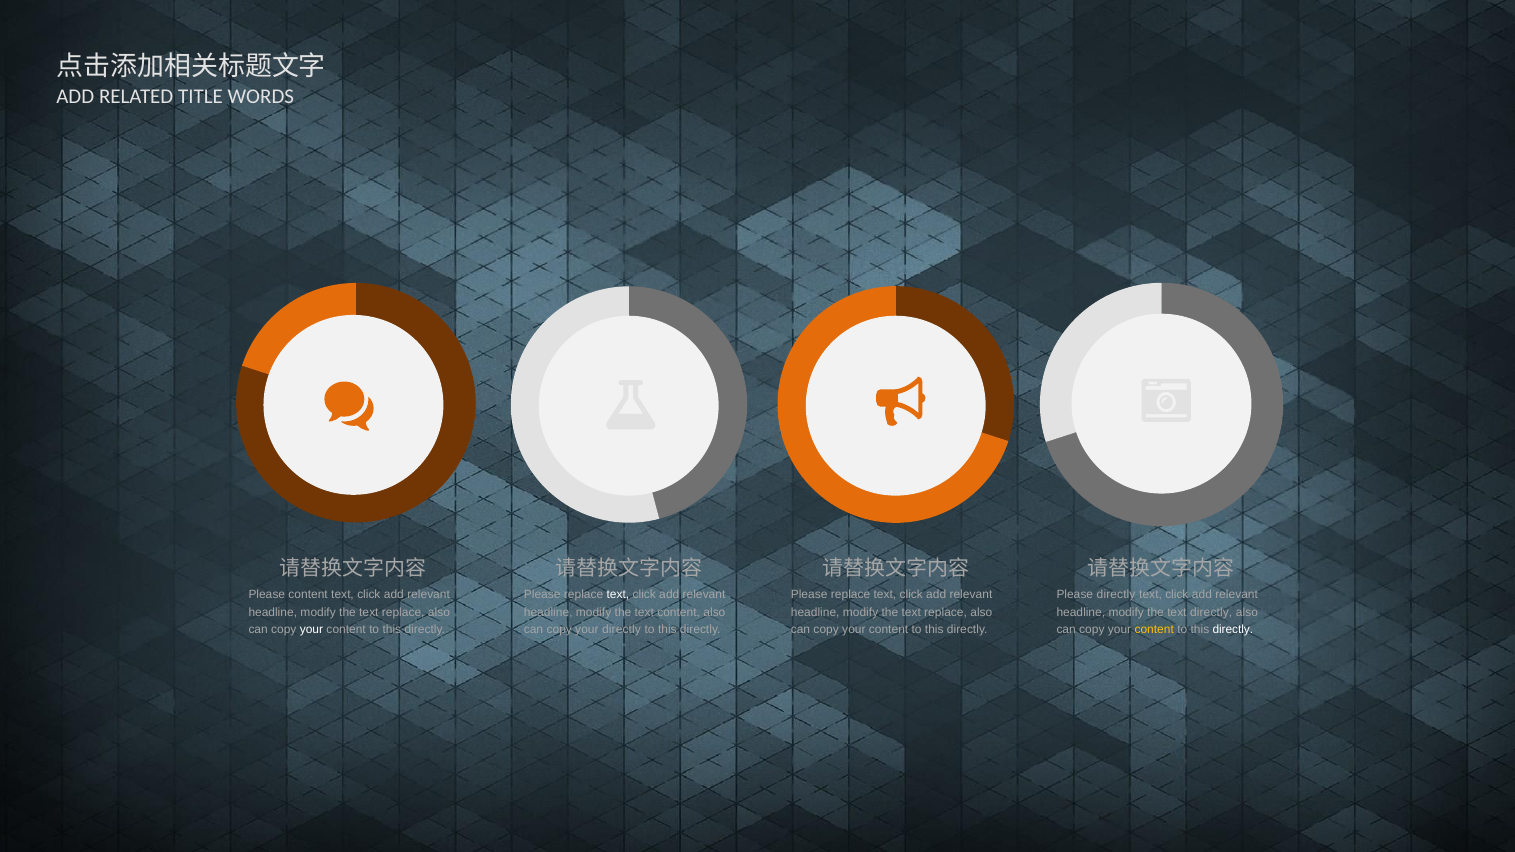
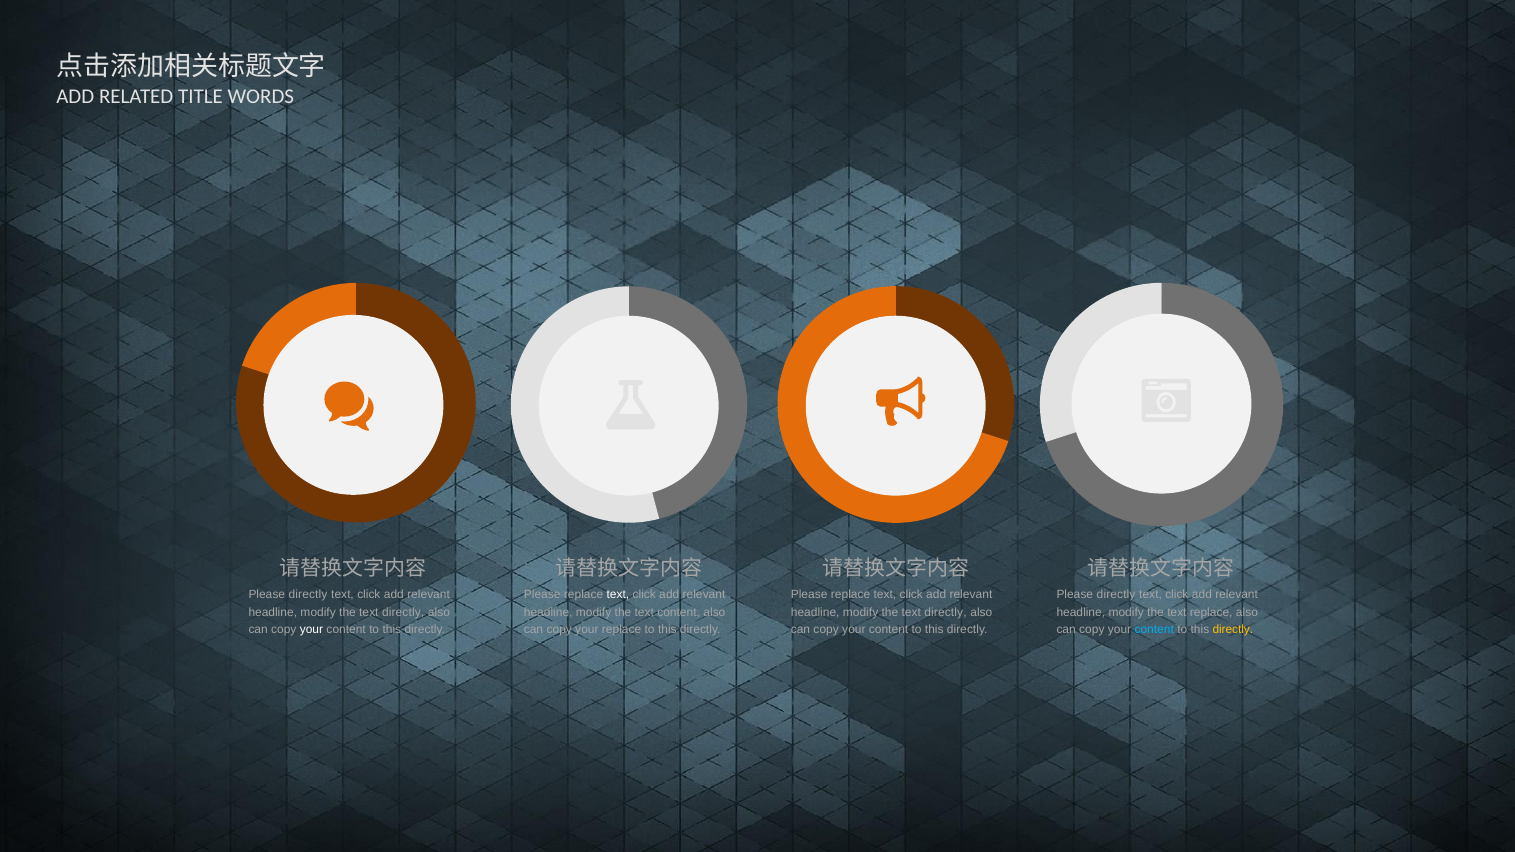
content: content -> directly (308, 595)
replace: replace -> directly (403, 612)
replace: replace -> directly (946, 612)
text directly: directly -> replace (1211, 612)
your directly: directly -> replace (622, 629)
content colour: yellow -> light blue (1154, 629)
directly colour: white -> yellow (1233, 629)
